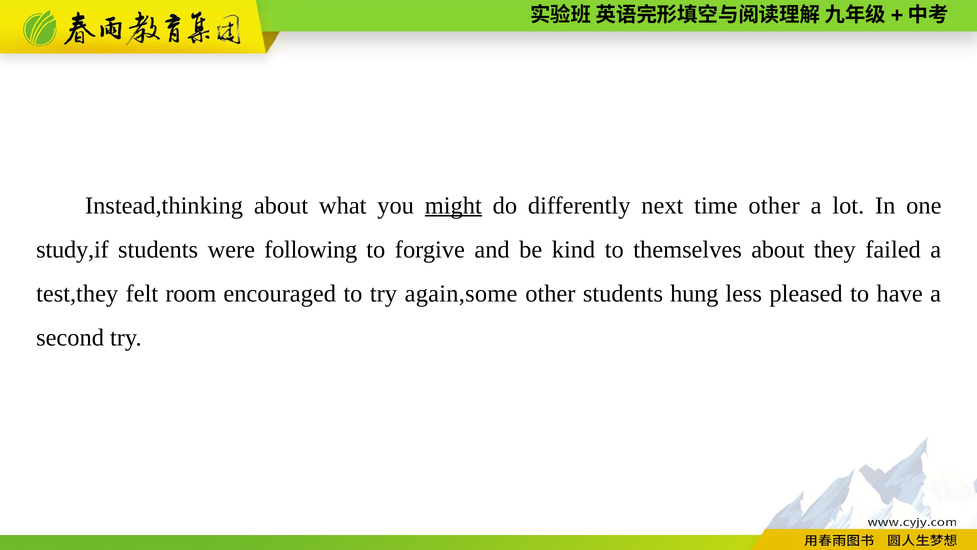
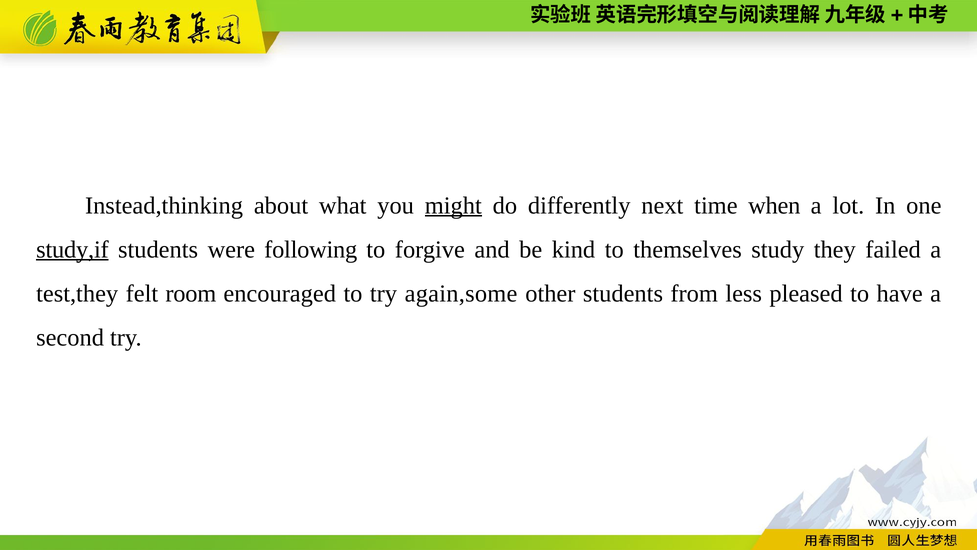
time other: other -> when (774, 205)
study,if underline: none -> present (72, 249)
themselves about: about -> study (778, 249)
hung: hung -> from (694, 293)
